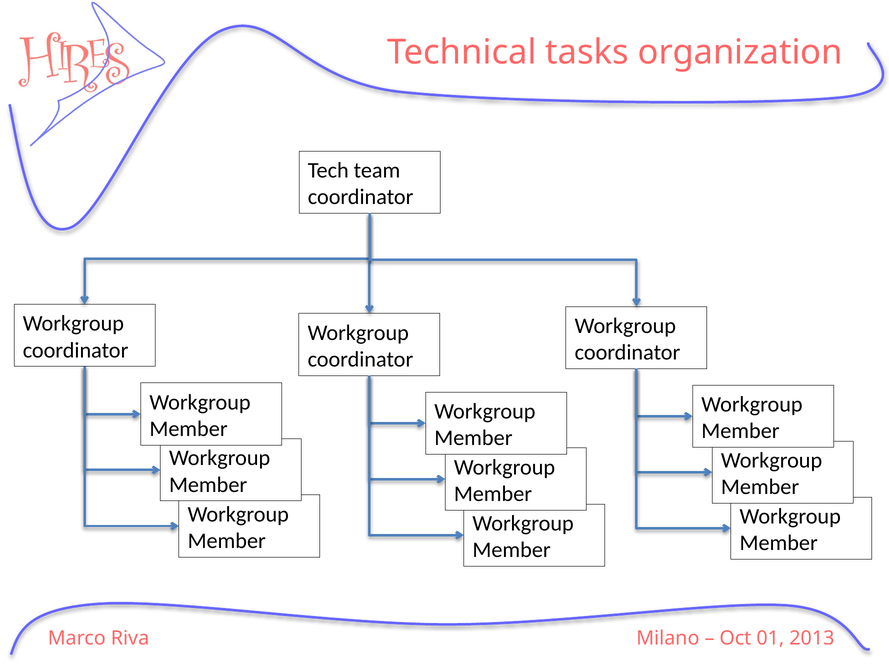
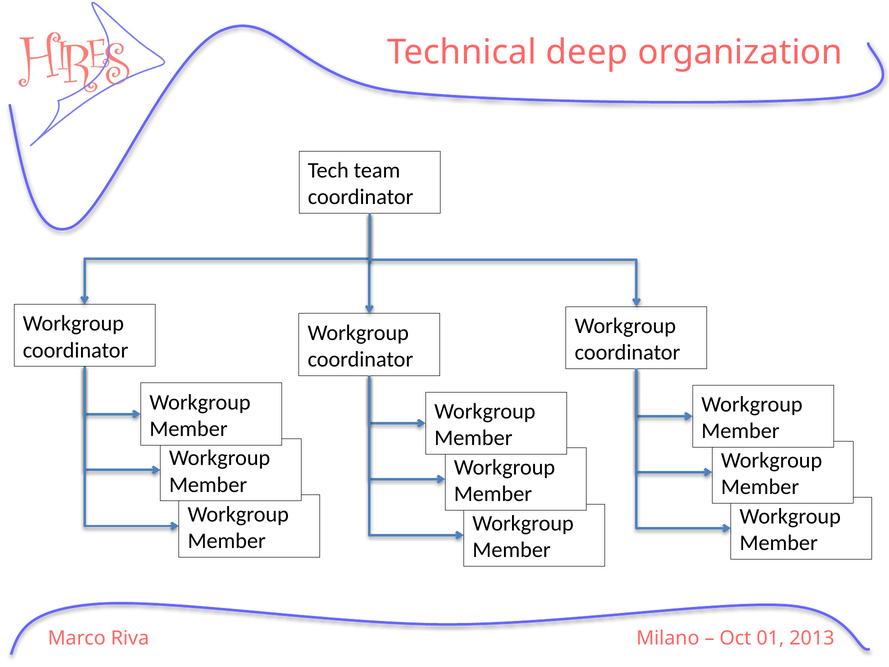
tasks: tasks -> deep (587, 52)
